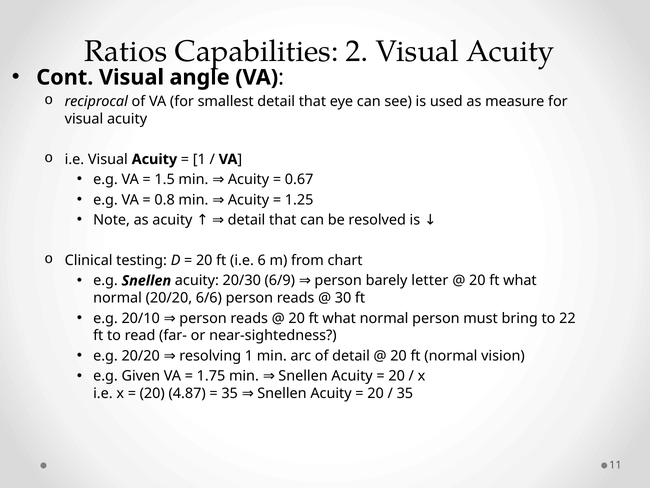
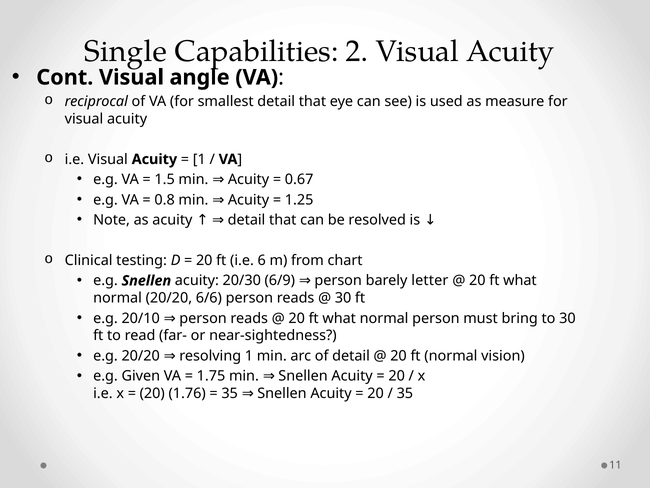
Ratios: Ratios -> Single (126, 51)
to 22: 22 -> 30 (567, 318)
4.87: 4.87 -> 1.76 (187, 393)
